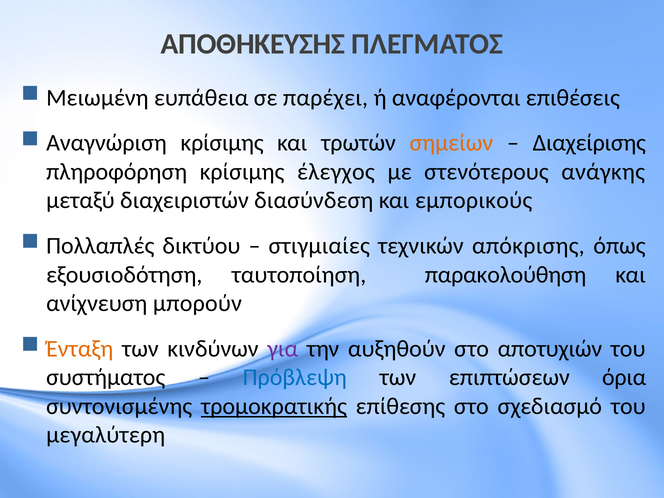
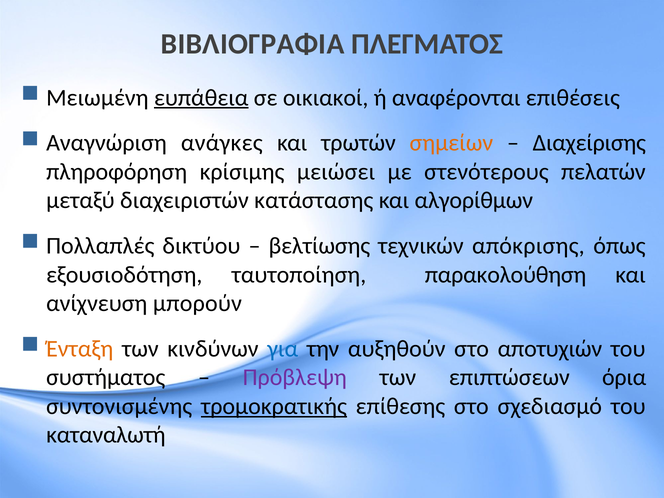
ΑΠΟΘΗΚΕΥΣΗΣ: ΑΠΟΘΗΚΕΥΣΗΣ -> ΒΙΒΛΙΟΓΡΑΦΙΑ (253, 44)
ευπάθεια underline: none -> present (201, 98)
παρέχει: παρέχει -> οικιακοί (326, 98)
Αναγνώριση κρίσιμης: κρίσιμης -> ανάγκες (222, 143)
έλεγχος: έλεγχος -> μειώσει (336, 172)
ανάγκης: ανάγκης -> πελατών (603, 172)
διασύνδεση: διασύνδεση -> κατάστασης (314, 201)
εμπορικούς: εμπορικούς -> αλγορίθμων (474, 201)
στιγμιαίες: στιγμιαίες -> βελτίωσης (319, 246)
για colour: purple -> blue (283, 349)
Πρόβλεψη colour: blue -> purple (295, 377)
μεγαλύτερη: μεγαλύτερη -> καταναλωτή (106, 435)
